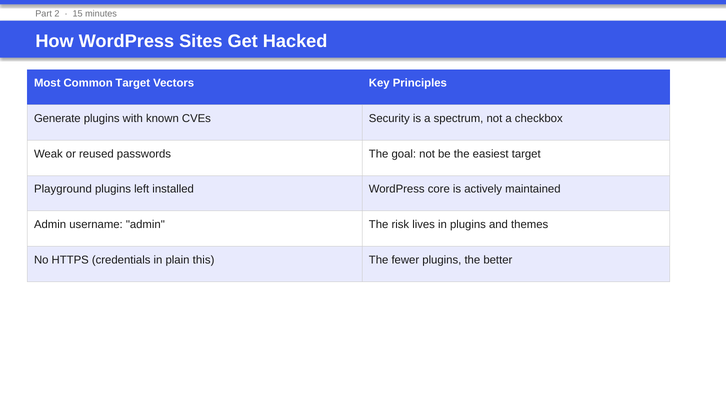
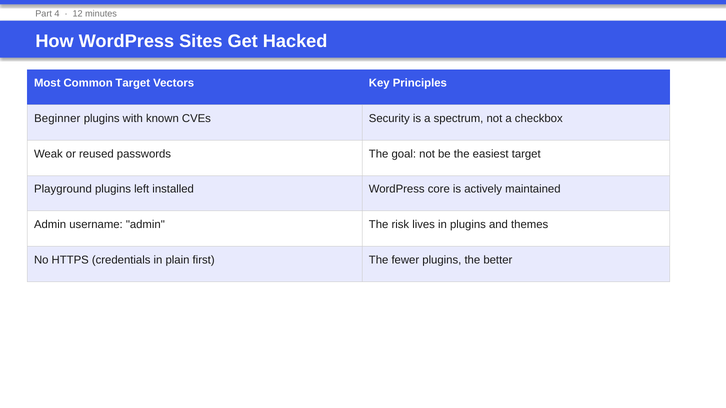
2: 2 -> 4 (57, 14)
15: 15 -> 12 (78, 14)
Generate: Generate -> Beginner (57, 119)
this: this -> first (204, 260)
